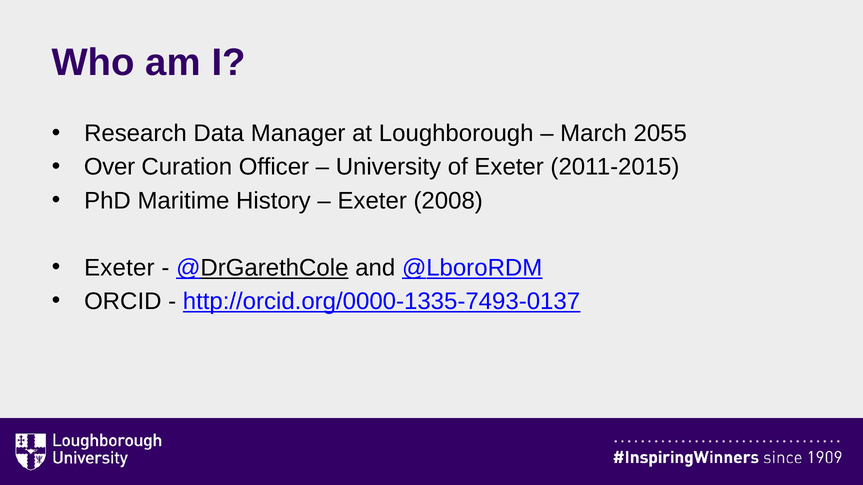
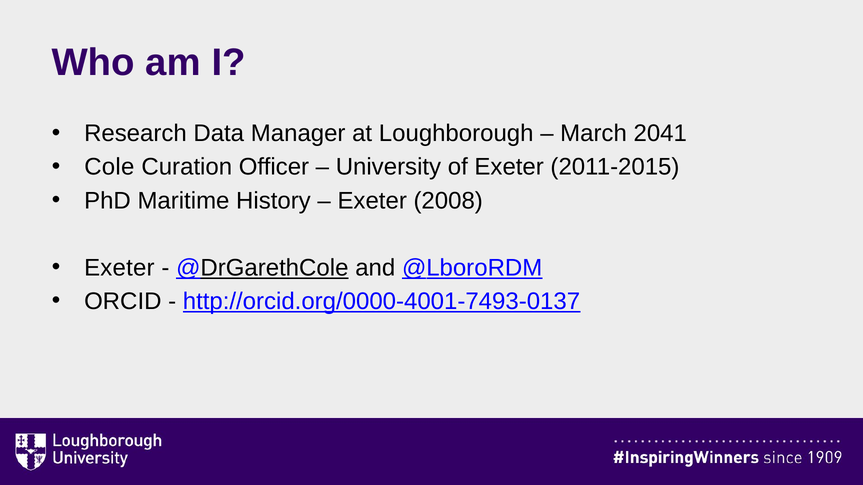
2055: 2055 -> 2041 (660, 134)
Over: Over -> Cole (109, 167)
http://orcid.org/0000-1335-7493-0137: http://orcid.org/0000-1335-7493-0137 -> http://orcid.org/0000-4001-7493-0137 (381, 302)
